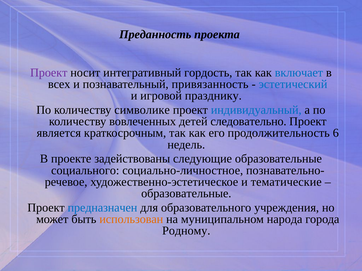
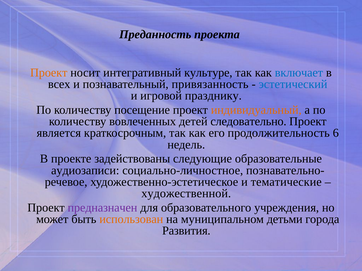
Проект colour: purple -> orange (49, 73)
гордость: гордость -> культуре (208, 73)
символике: символике -> посещение (142, 110)
индивидуальный colour: blue -> orange (256, 110)
социального: социального -> аудиозаписи (85, 171)
образовательные: образовательные -> художественной (186, 194)
предназначен colour: blue -> purple (102, 208)
народа: народа -> детьми (285, 220)
Родному: Родному -> Развития (186, 231)
